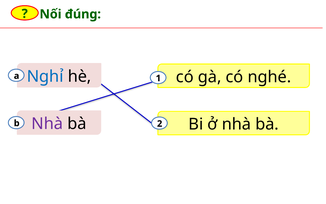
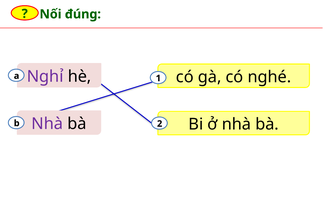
Nghỉ colour: blue -> purple (45, 76)
